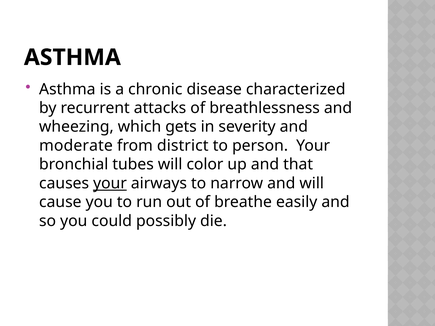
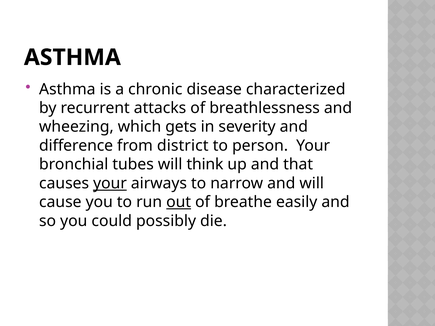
moderate: moderate -> difference (76, 146)
color: color -> think (205, 165)
out underline: none -> present (179, 202)
